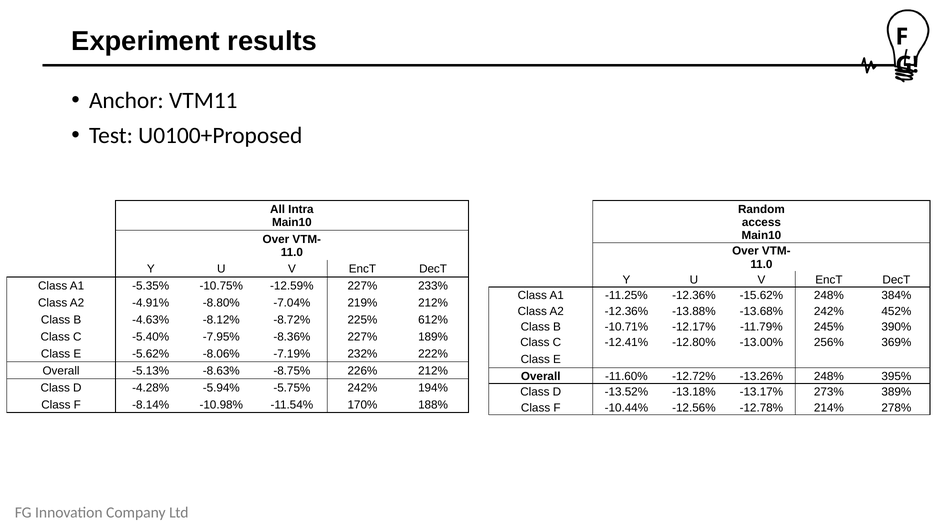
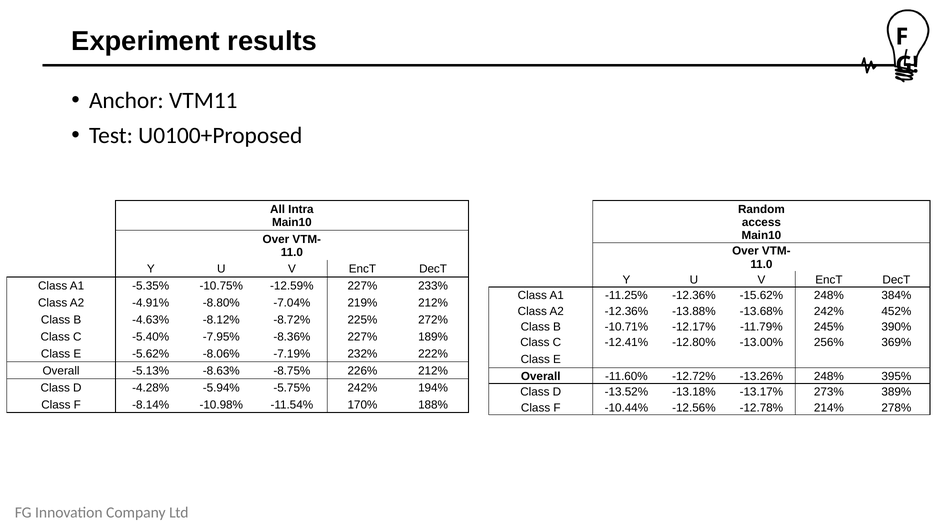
612%: 612% -> 272% (433, 320)
